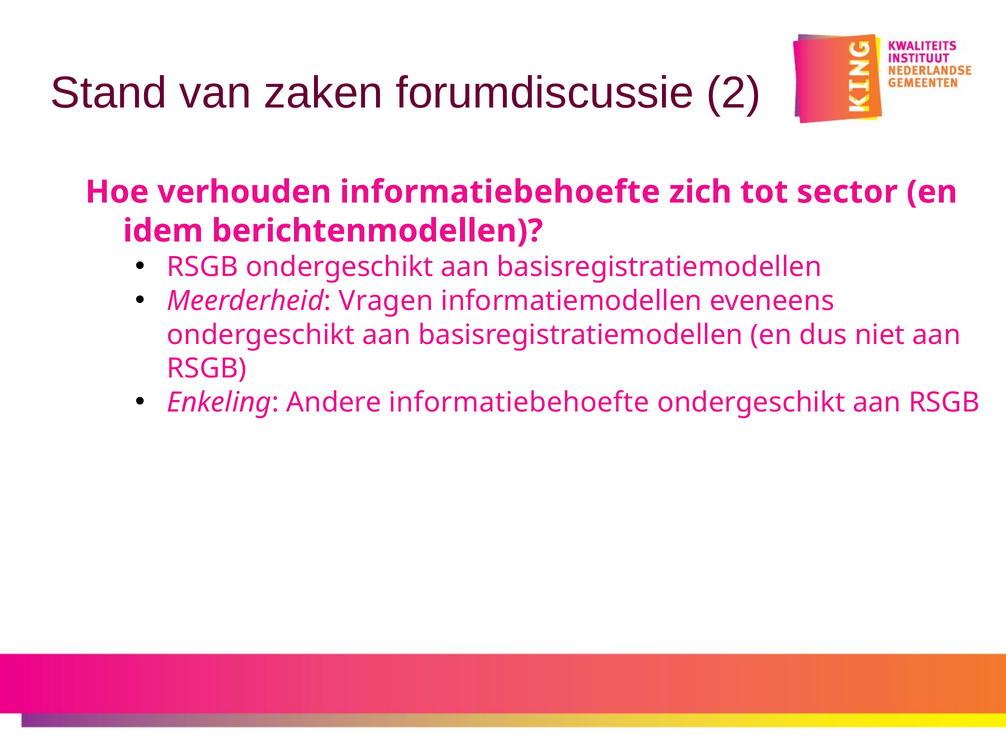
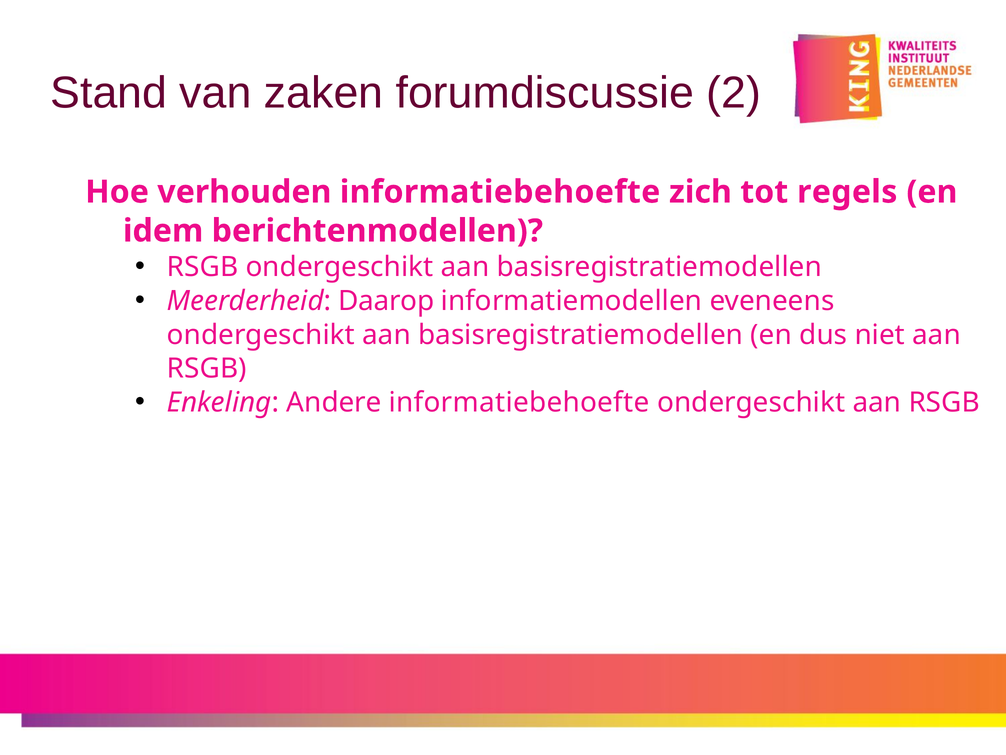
sector: sector -> regels (847, 192)
Vragen: Vragen -> Daarop (386, 301)
